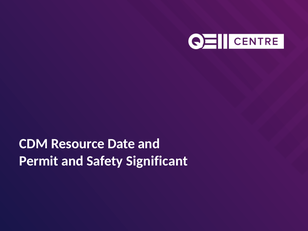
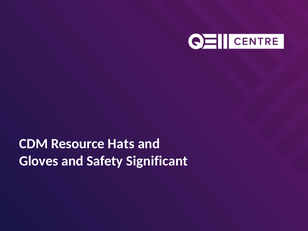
Date: Date -> Hats (121, 144)
Permit: Permit -> Gloves (39, 161)
